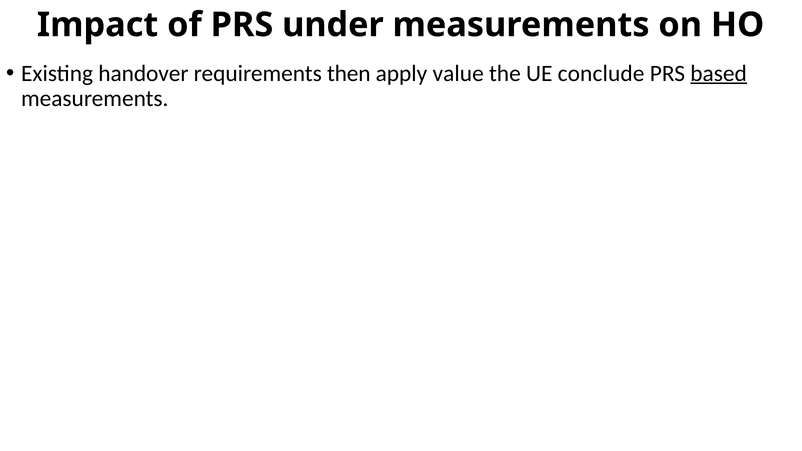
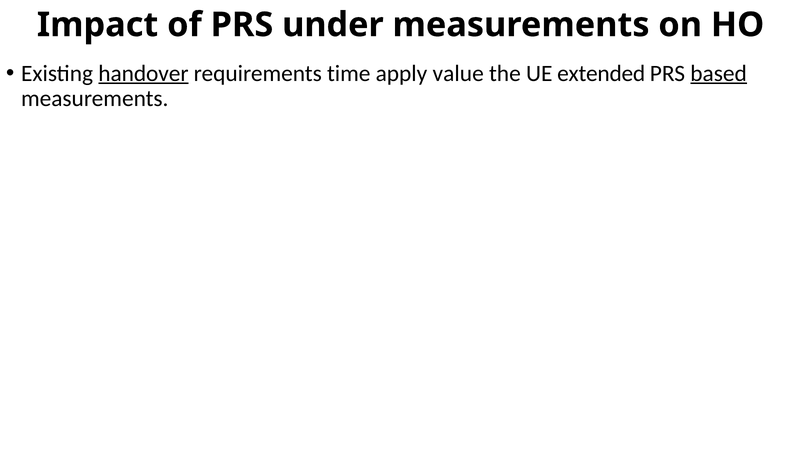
handover underline: none -> present (143, 73)
then: then -> time (349, 73)
conclude: conclude -> extended (601, 73)
